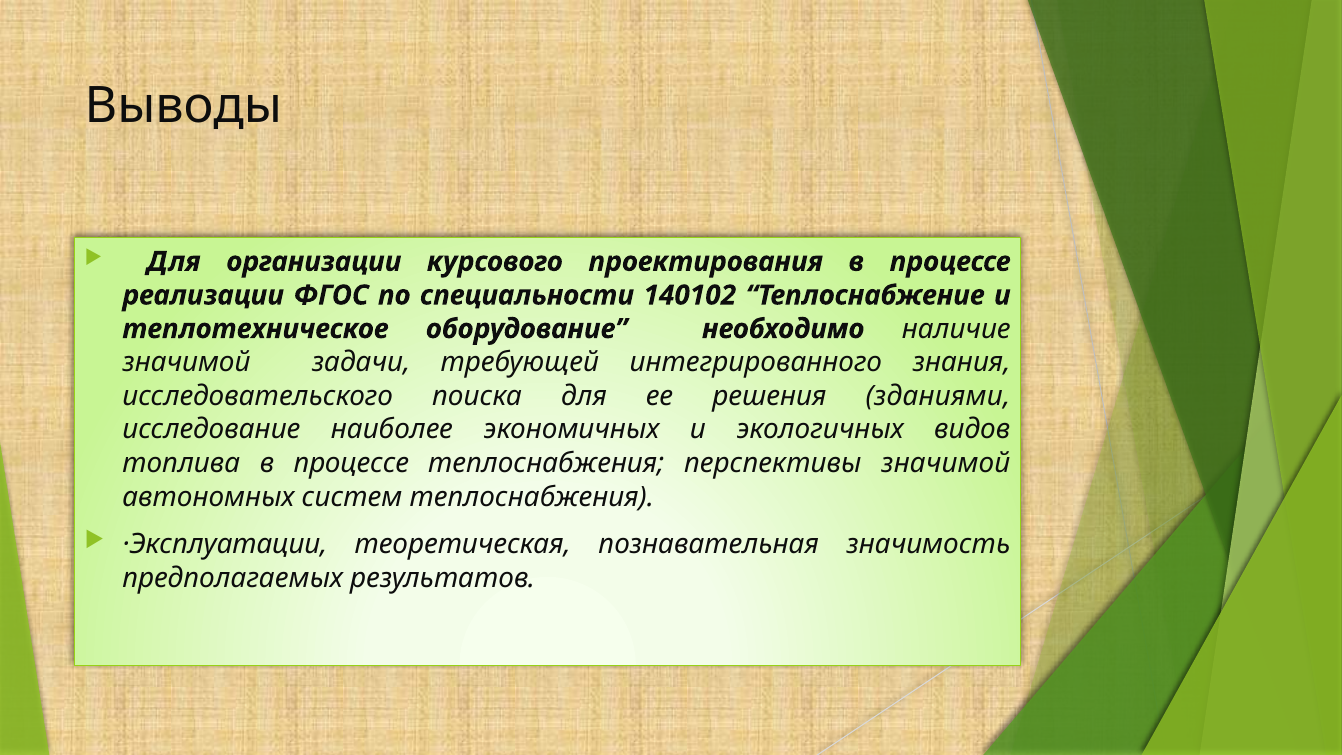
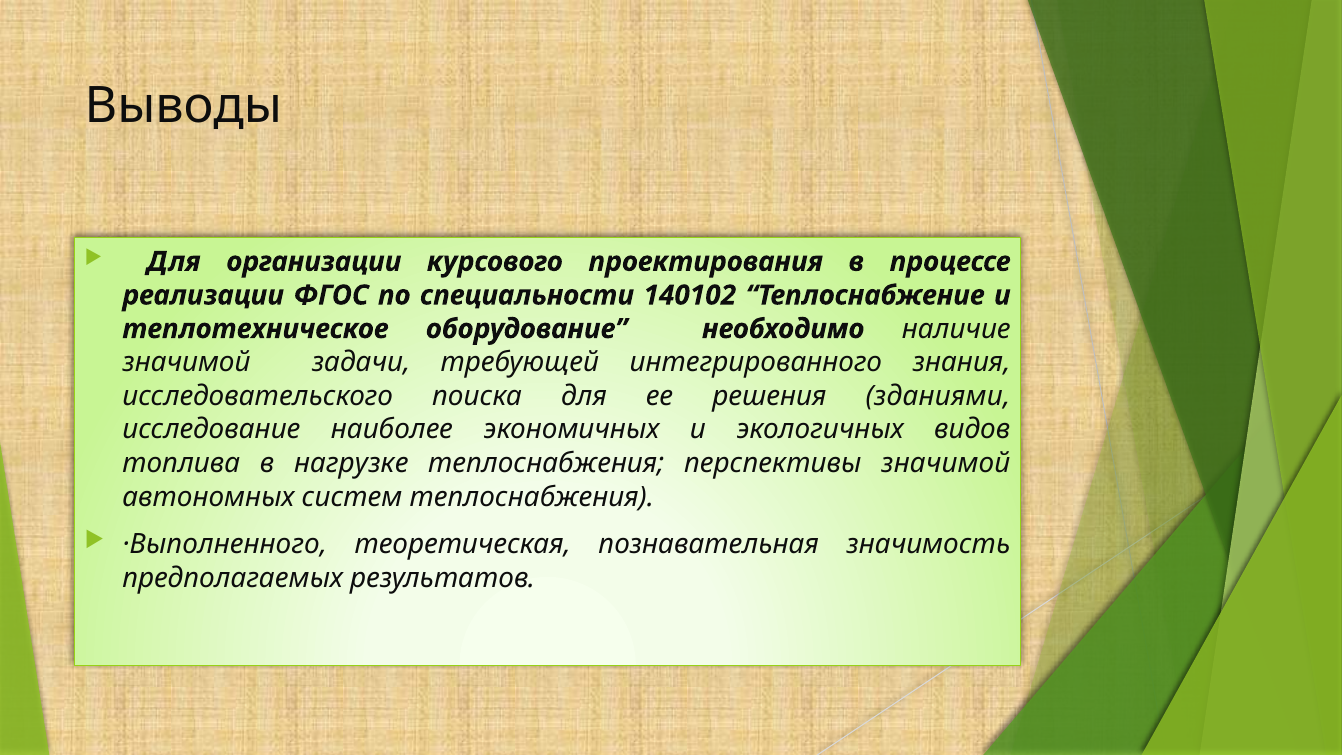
топлива в процессе: процессе -> нагрузке (351, 463)
·Эксплуатации: ·Эксплуатации -> ·Выполненного (225, 544)
